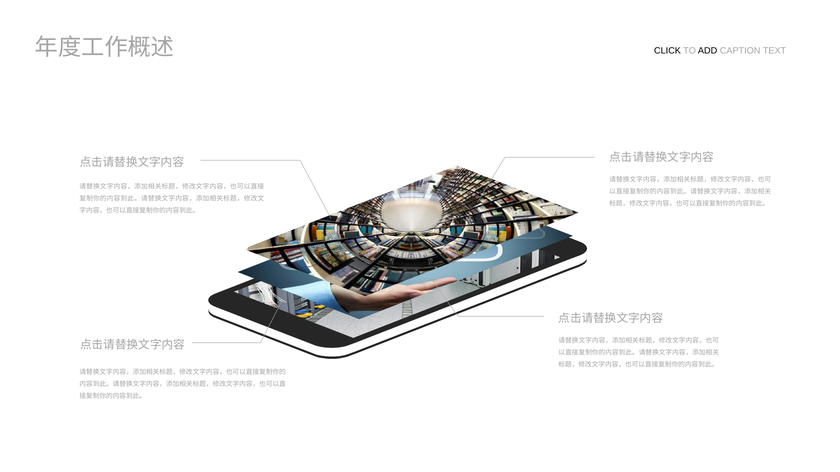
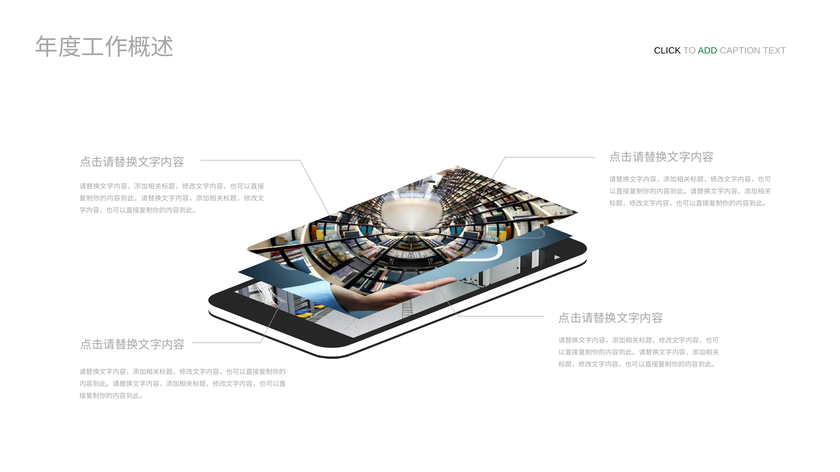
ADD colour: black -> green (708, 51)
